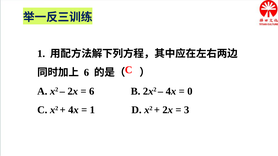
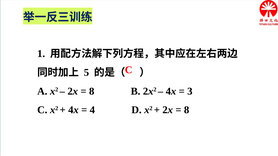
6: 6 -> 5 (86, 73)
6: 6 -> 8 (92, 91)
0: 0 -> 3 (190, 91)
1: 1 -> 4 (92, 110)
3: 3 -> 8 (187, 110)
